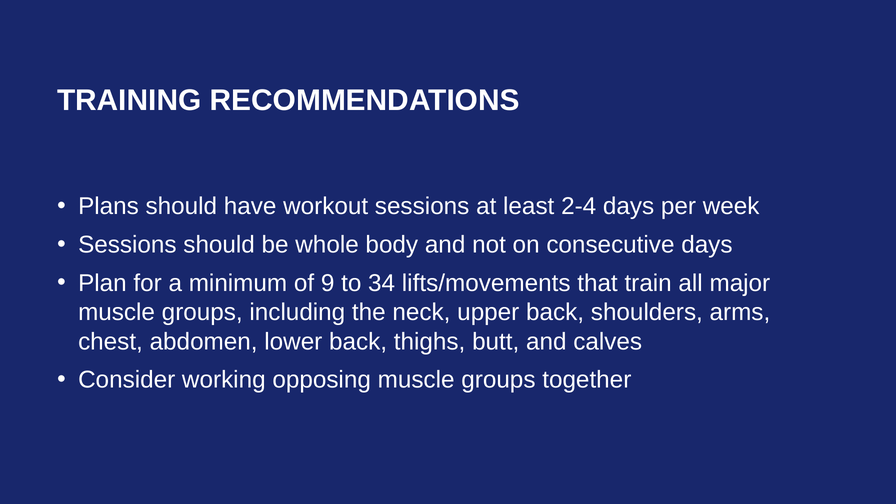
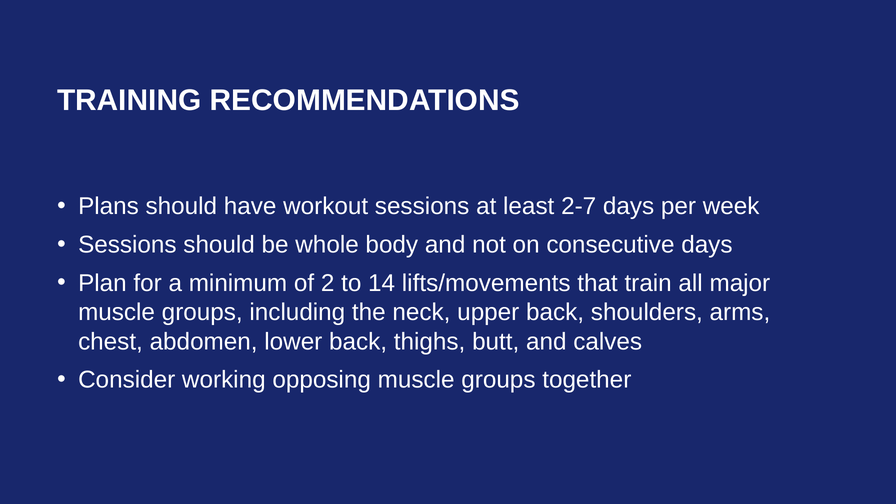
2-4: 2-4 -> 2-7 (579, 206)
9: 9 -> 2 (328, 283)
34: 34 -> 14 (382, 283)
